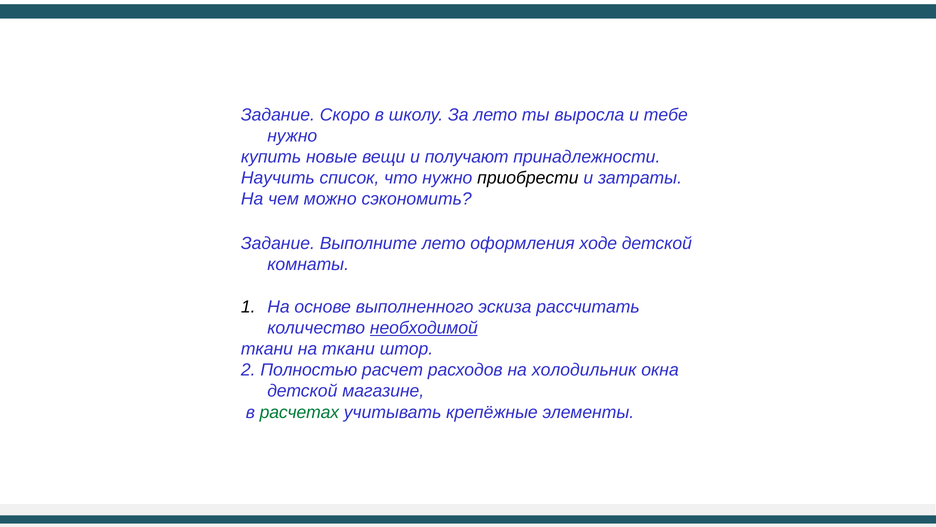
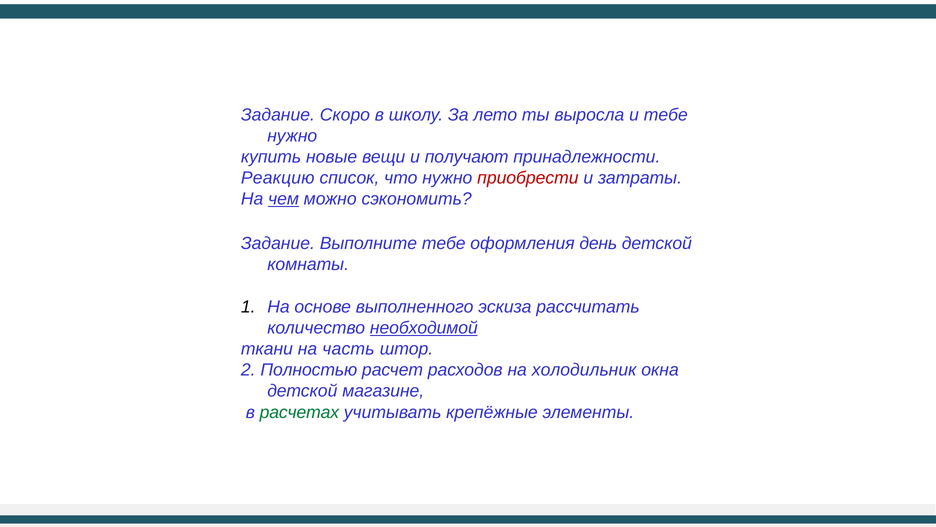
Научить: Научить -> Реакцию (278, 178)
приобрести colour: black -> red (528, 178)
чем underline: none -> present (284, 199)
Выполните лето: лето -> тебе (444, 243)
ходе: ходе -> день (598, 243)
на ткани: ткани -> часть (348, 349)
